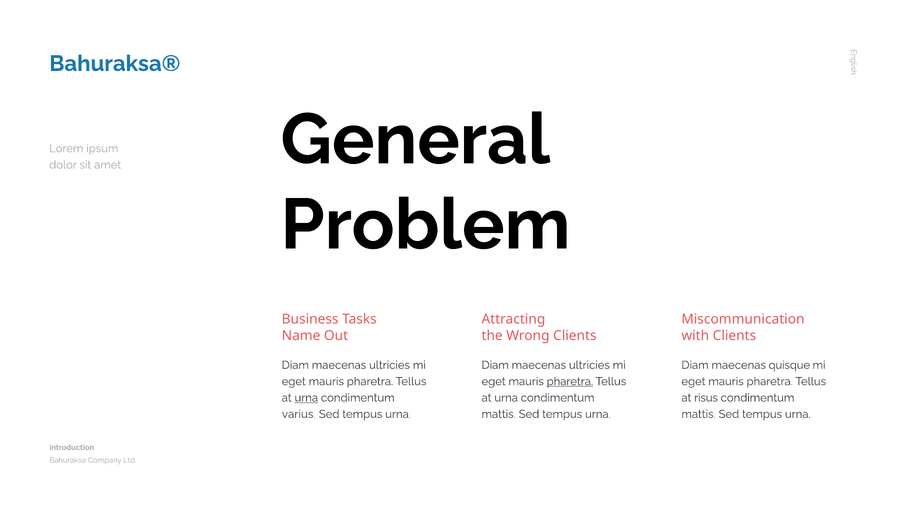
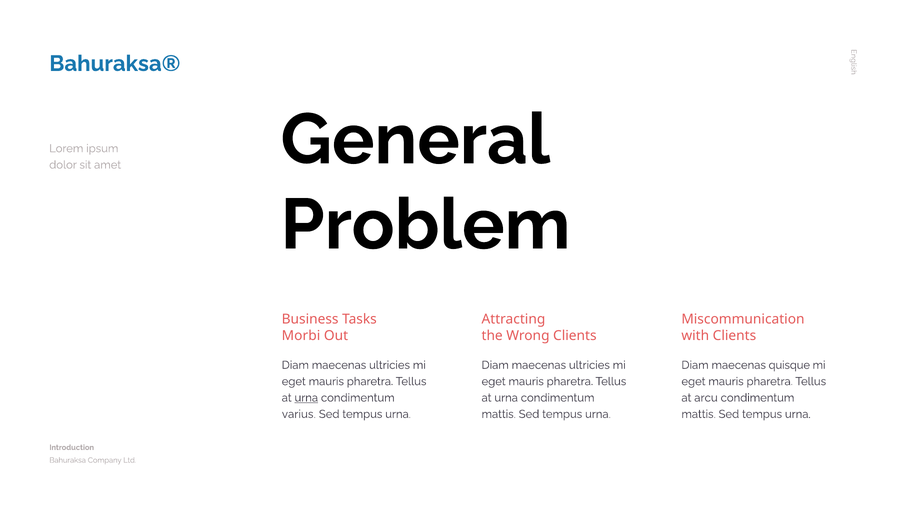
Name: Name -> Morbi (301, 336)
pharetra underline: present -> none (570, 381)
risus: risus -> arcu (706, 398)
